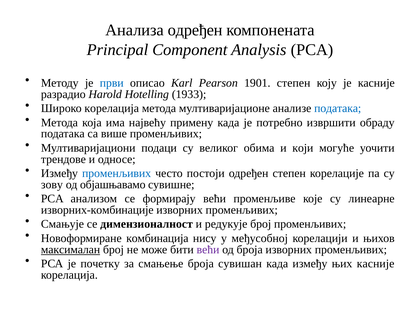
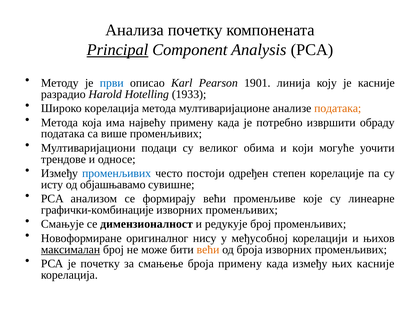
Анализа одређен: одређен -> почетку (195, 30)
Principal underline: none -> present (117, 50)
1901 степен: степен -> линија (294, 83)
података colour: blue -> orange (338, 108)
зову: зову -> исту (52, 185)
изворних-комбинације: изворних-комбинације -> графички-комбинације (97, 210)
комбинација: комбинација -> оригиналног (157, 238)
већи colour: purple -> orange (208, 250)
броја сувишан: сувишан -> примену (240, 264)
